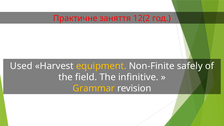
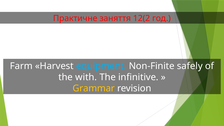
Used: Used -> Farm (21, 66)
equipment colour: yellow -> light blue (101, 66)
field: field -> with (86, 77)
